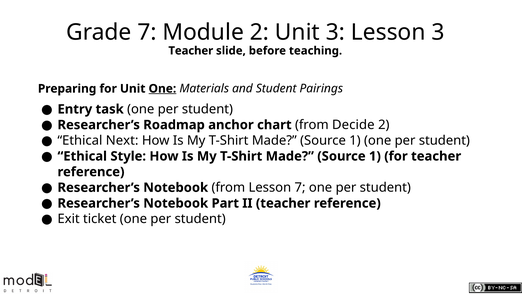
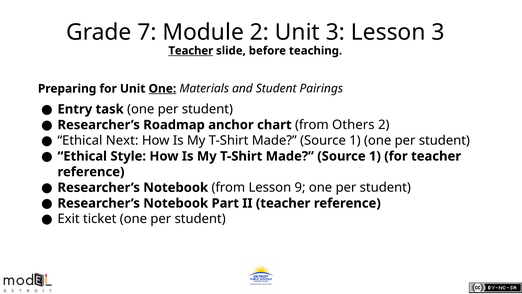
Teacher underline: none -> present (191, 51)
Decide: Decide -> Others (353, 125)
Lesson 7: 7 -> 9 (300, 187)
